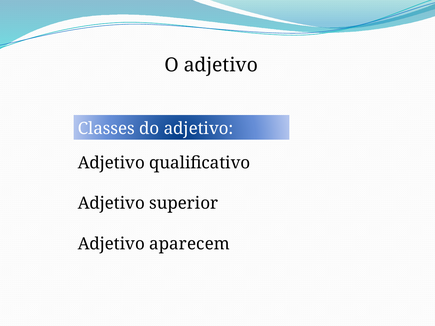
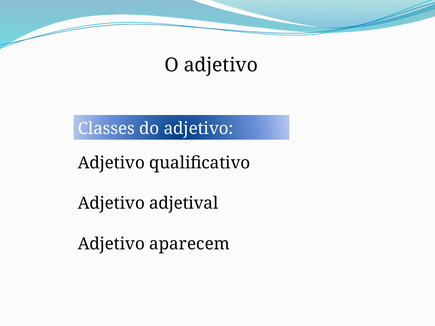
superior: superior -> adjetival (184, 204)
